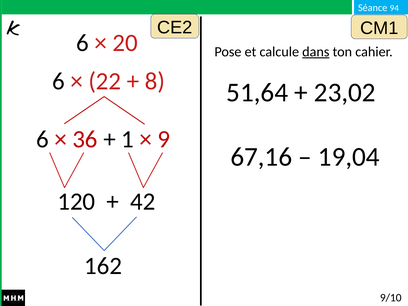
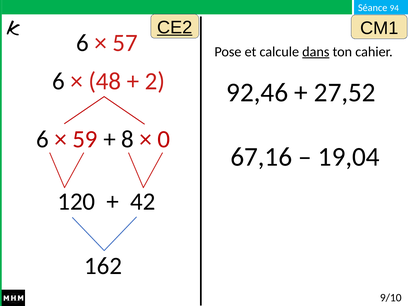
CE2 underline: none -> present (175, 27)
20: 20 -> 57 (125, 43)
22: 22 -> 48 (105, 81)
8: 8 -> 2 (155, 81)
51,64: 51,64 -> 92,46 (257, 92)
23,02: 23,02 -> 27,52 (345, 92)
36: 36 -> 59 (85, 139)
1: 1 -> 8 (128, 139)
9: 9 -> 0 (164, 139)
